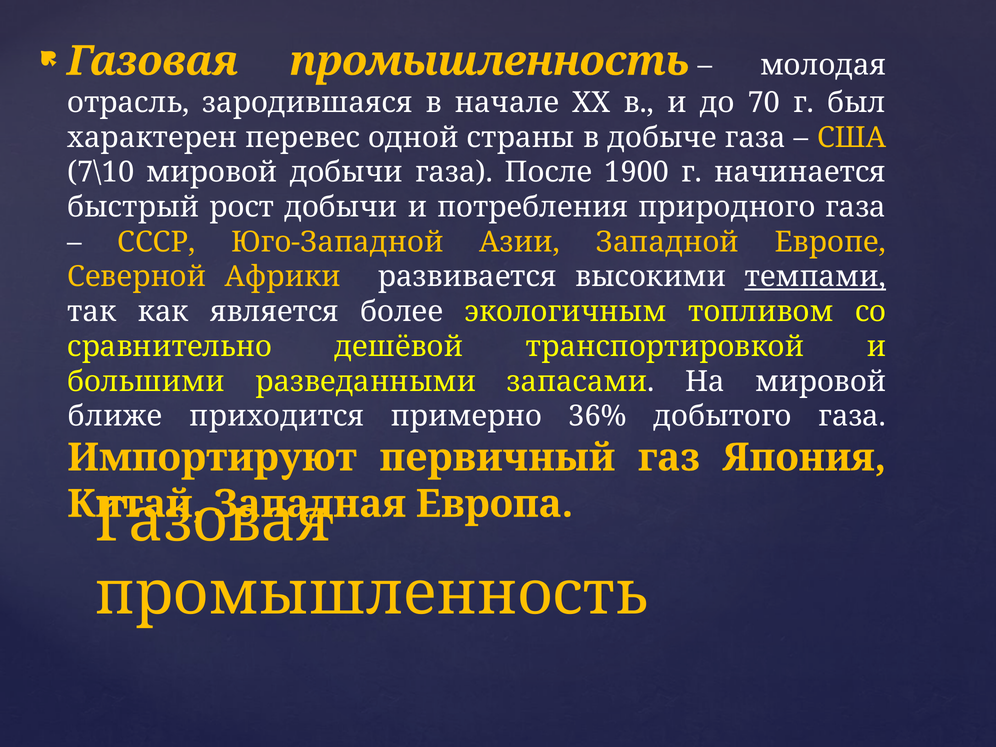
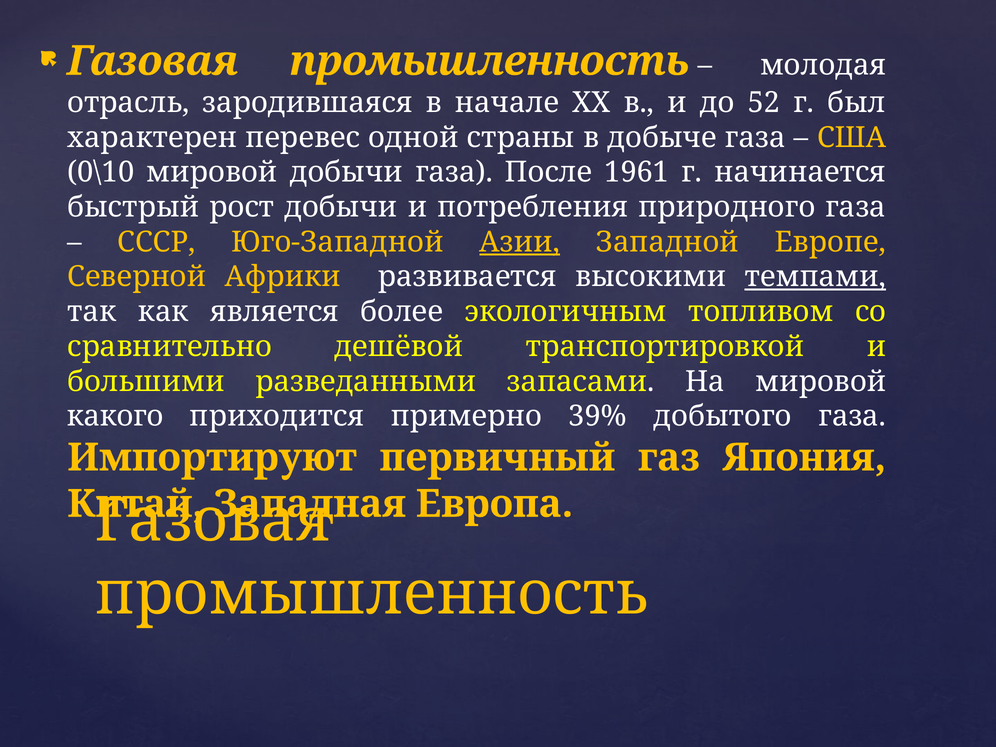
70: 70 -> 52 (764, 103)
7\10: 7\10 -> 0\10 (101, 172)
1900: 1900 -> 1961 (637, 172)
Азии underline: none -> present (520, 242)
ближе: ближе -> какого (115, 416)
36%: 36% -> 39% (598, 416)
